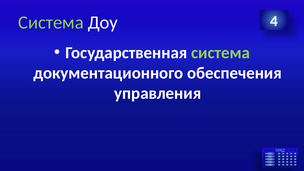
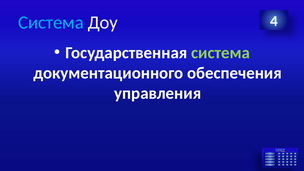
Система colour: light green -> light blue (51, 22)
